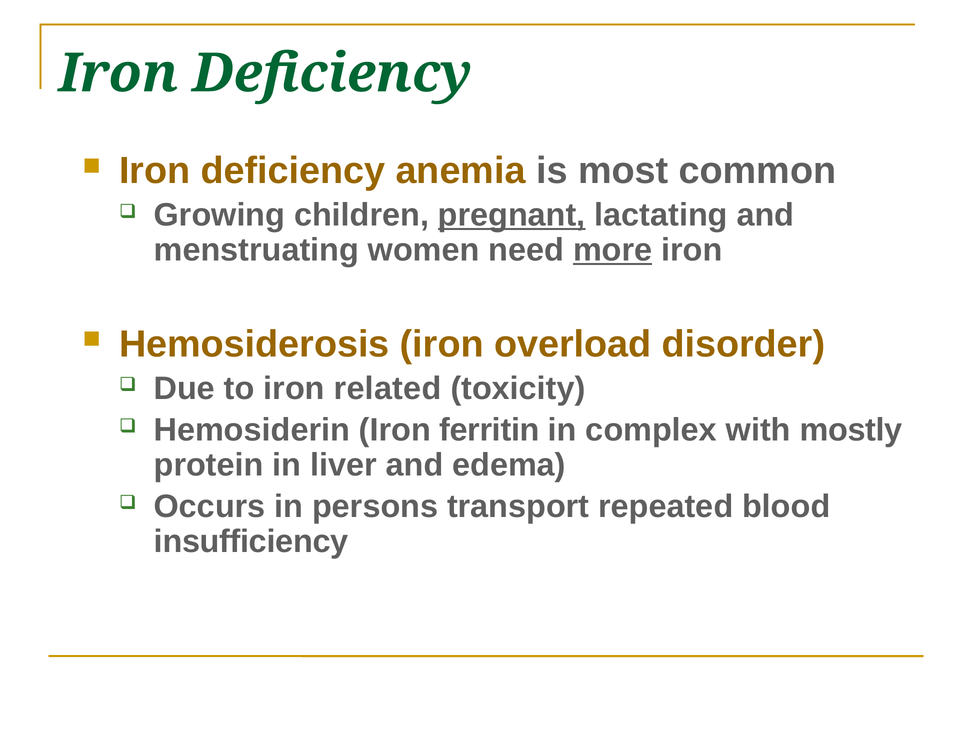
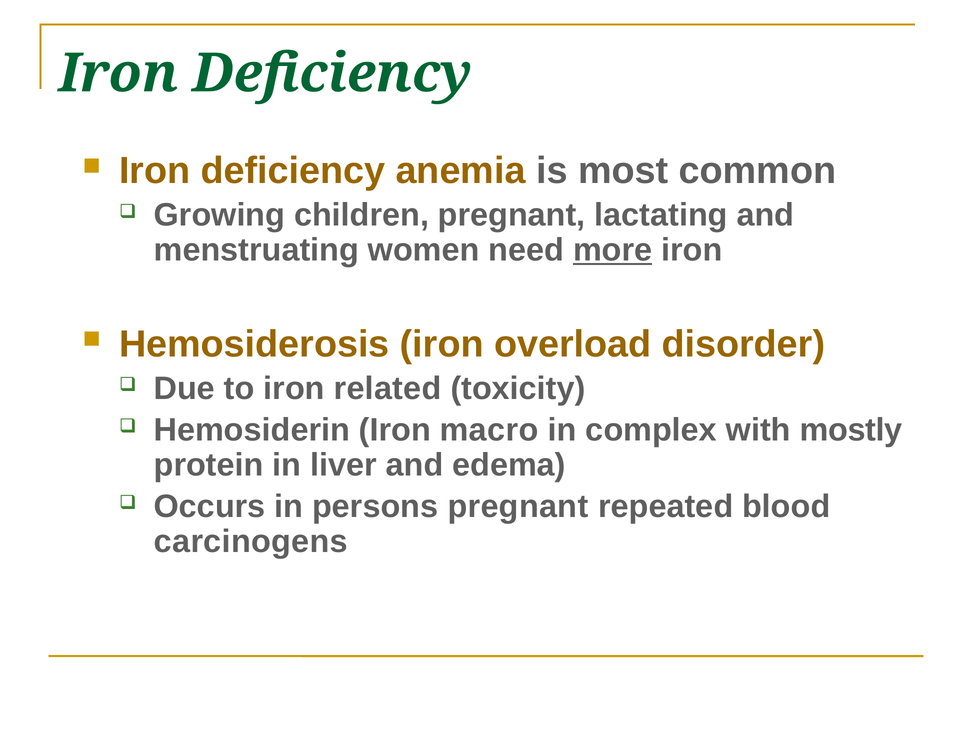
pregnant underline: present -> none (512, 215)
ferritin: ferritin -> macro (489, 430)
persons transport: transport -> pregnant (518, 506)
insufficiency: insufficiency -> carcinogens (251, 541)
